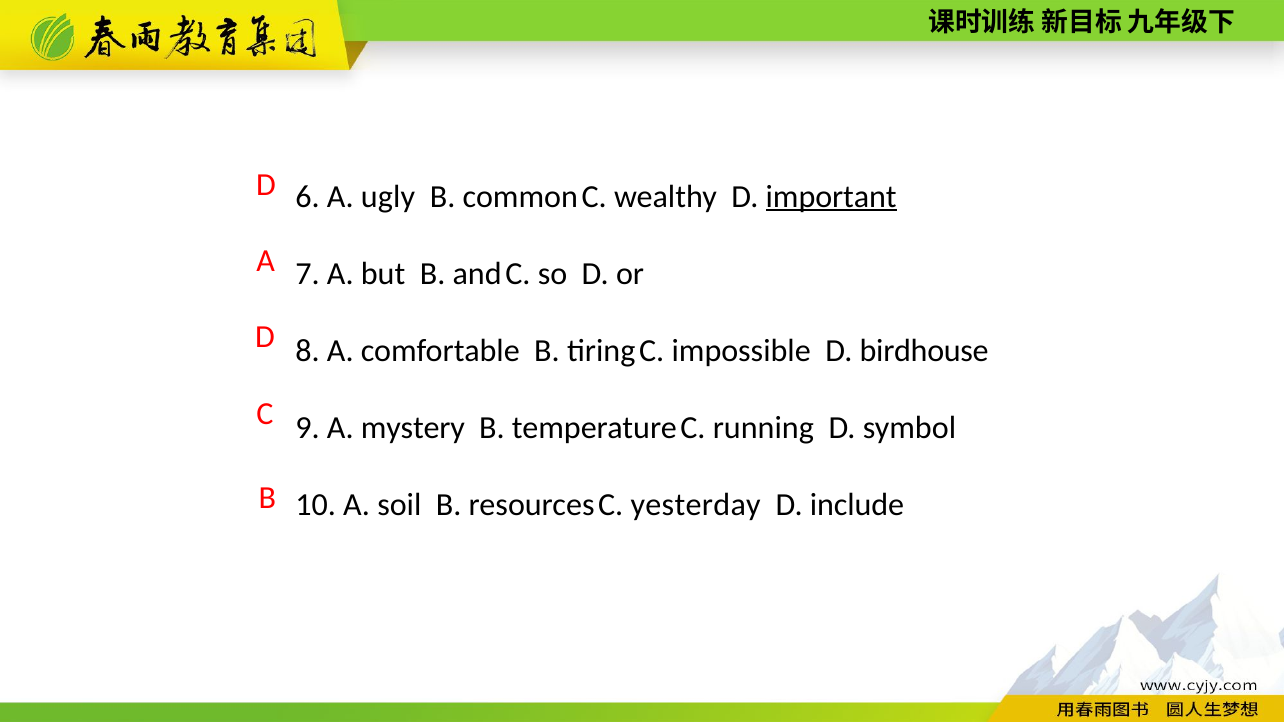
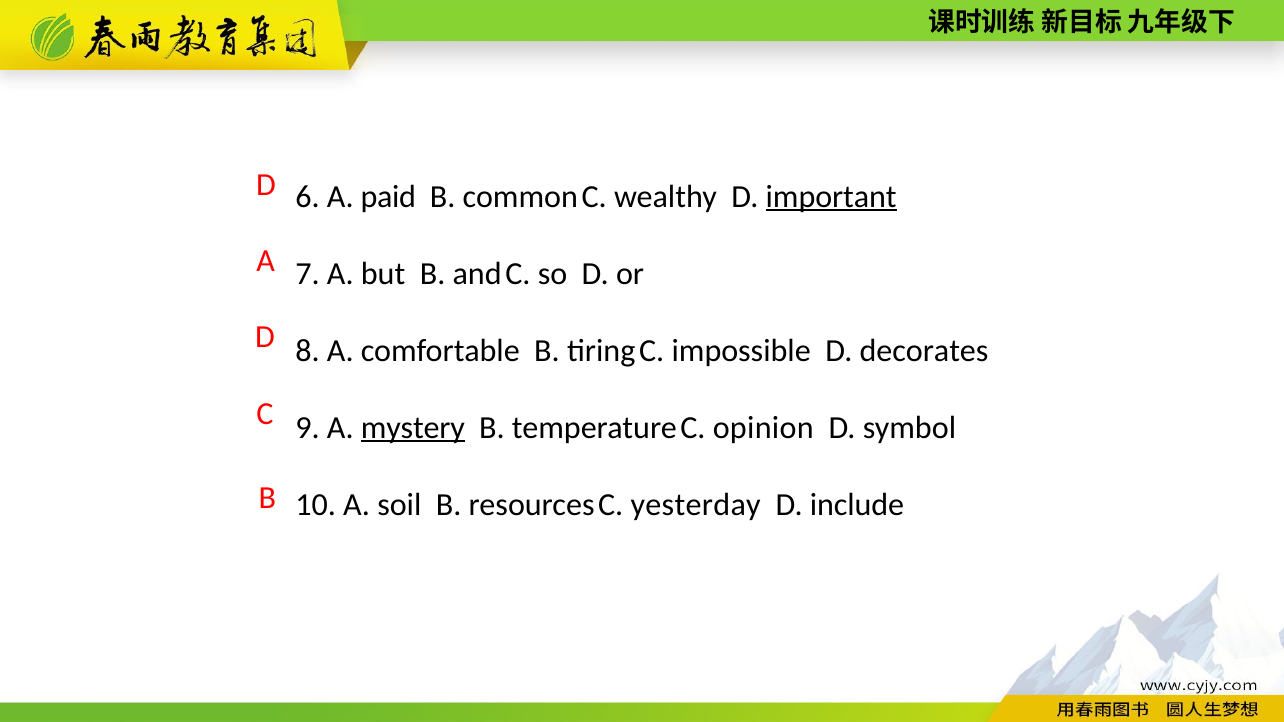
ugly: ugly -> paid (388, 196)
birdhouse: birdhouse -> decorates (924, 351)
mystery underline: none -> present (413, 428)
running: running -> opinion (763, 428)
